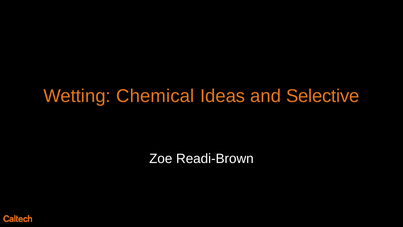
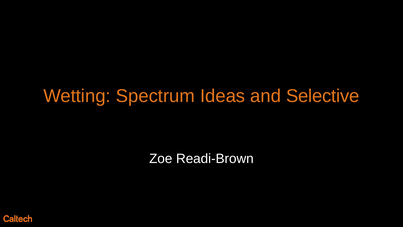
Chemical: Chemical -> Spectrum (155, 96)
